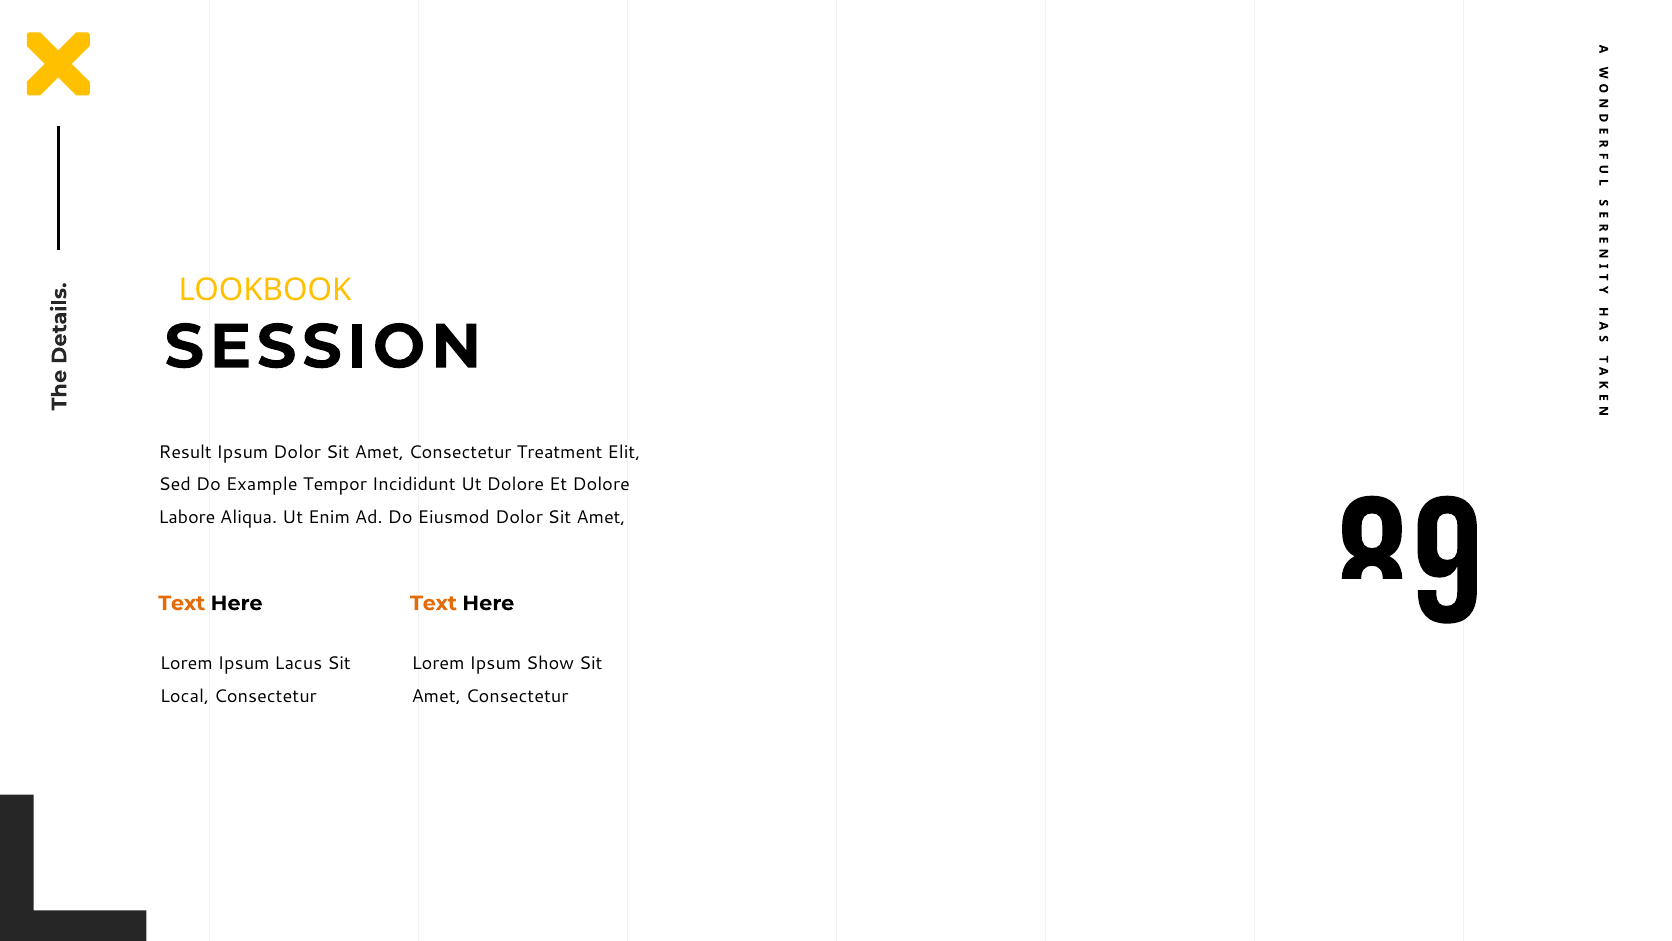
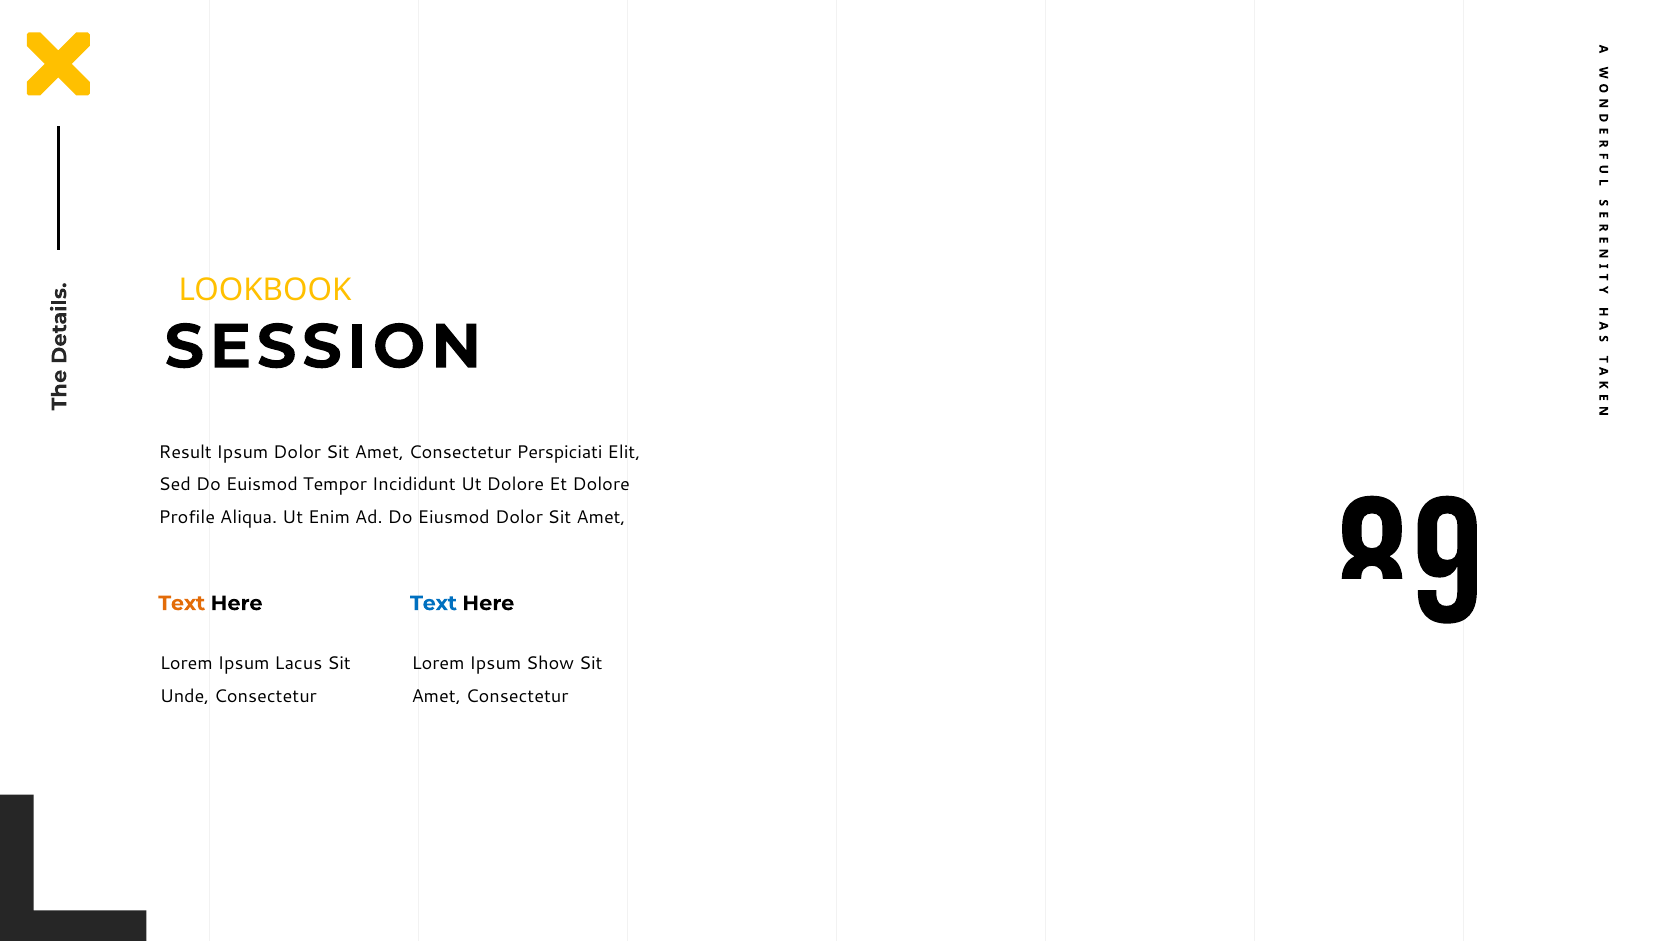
Treatment: Treatment -> Perspiciati (560, 452)
Example: Example -> Euismod (262, 485)
Labore: Labore -> Profile (187, 518)
Text colour: orange -> blue (433, 603)
Local: Local -> Unde (185, 696)
